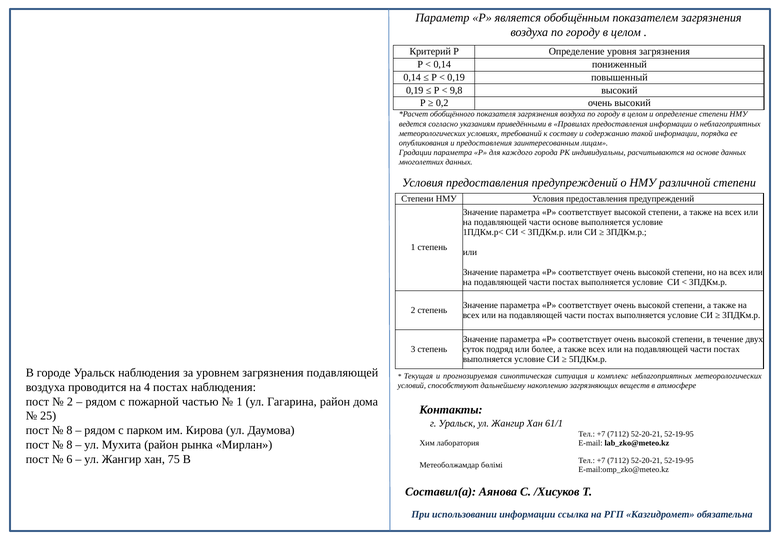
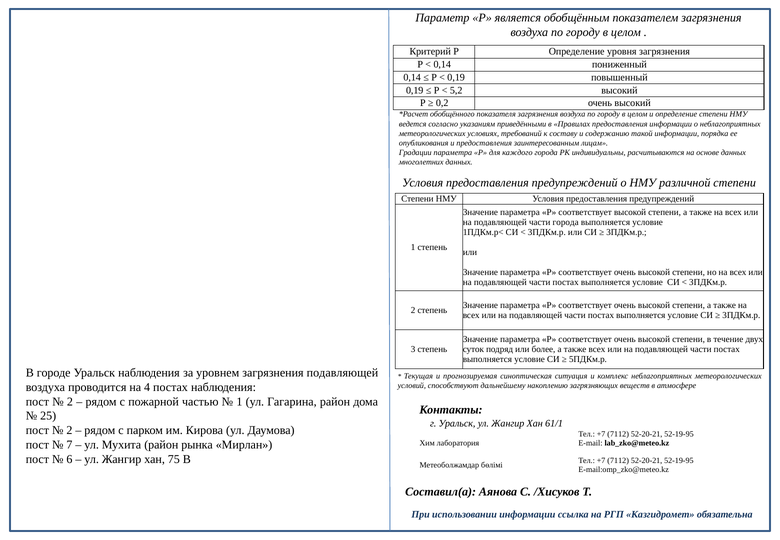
9,8: 9,8 -> 5,2 (456, 90)
части основе: основе -> города (566, 222)
8: 8 -> 2 (69, 430)
8: 8 -> 7 (69, 445)
